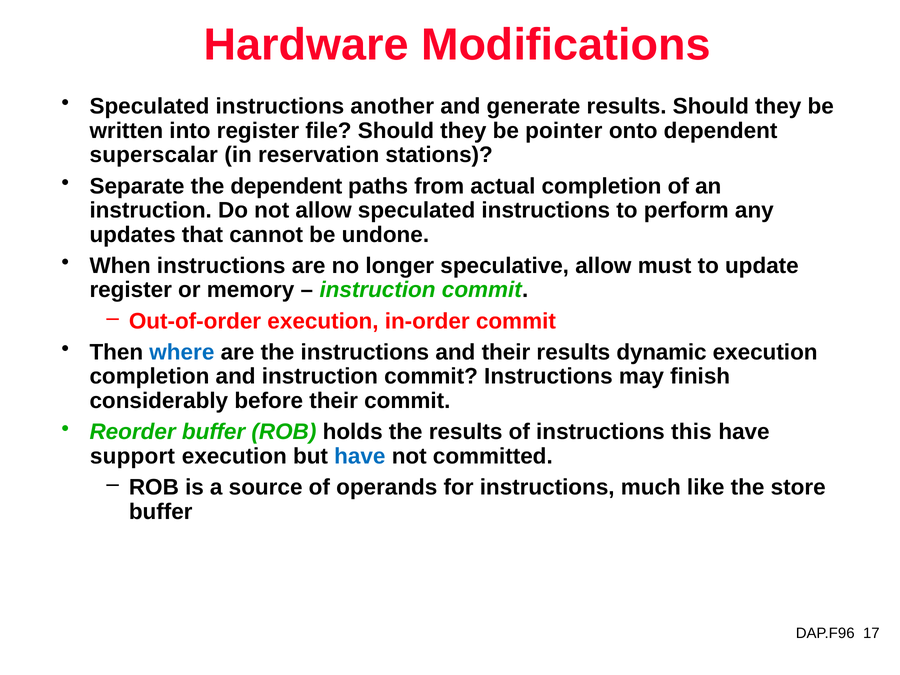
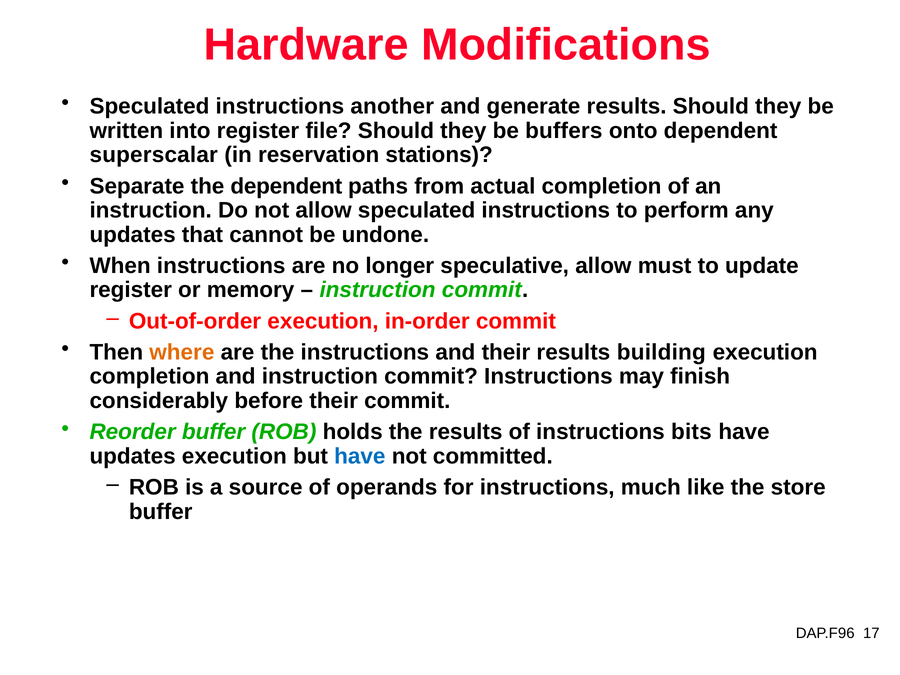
pointer: pointer -> buffers (564, 131)
where colour: blue -> orange (182, 352)
dynamic: dynamic -> building (661, 352)
this: this -> bits (691, 432)
support: support -> updates (133, 456)
